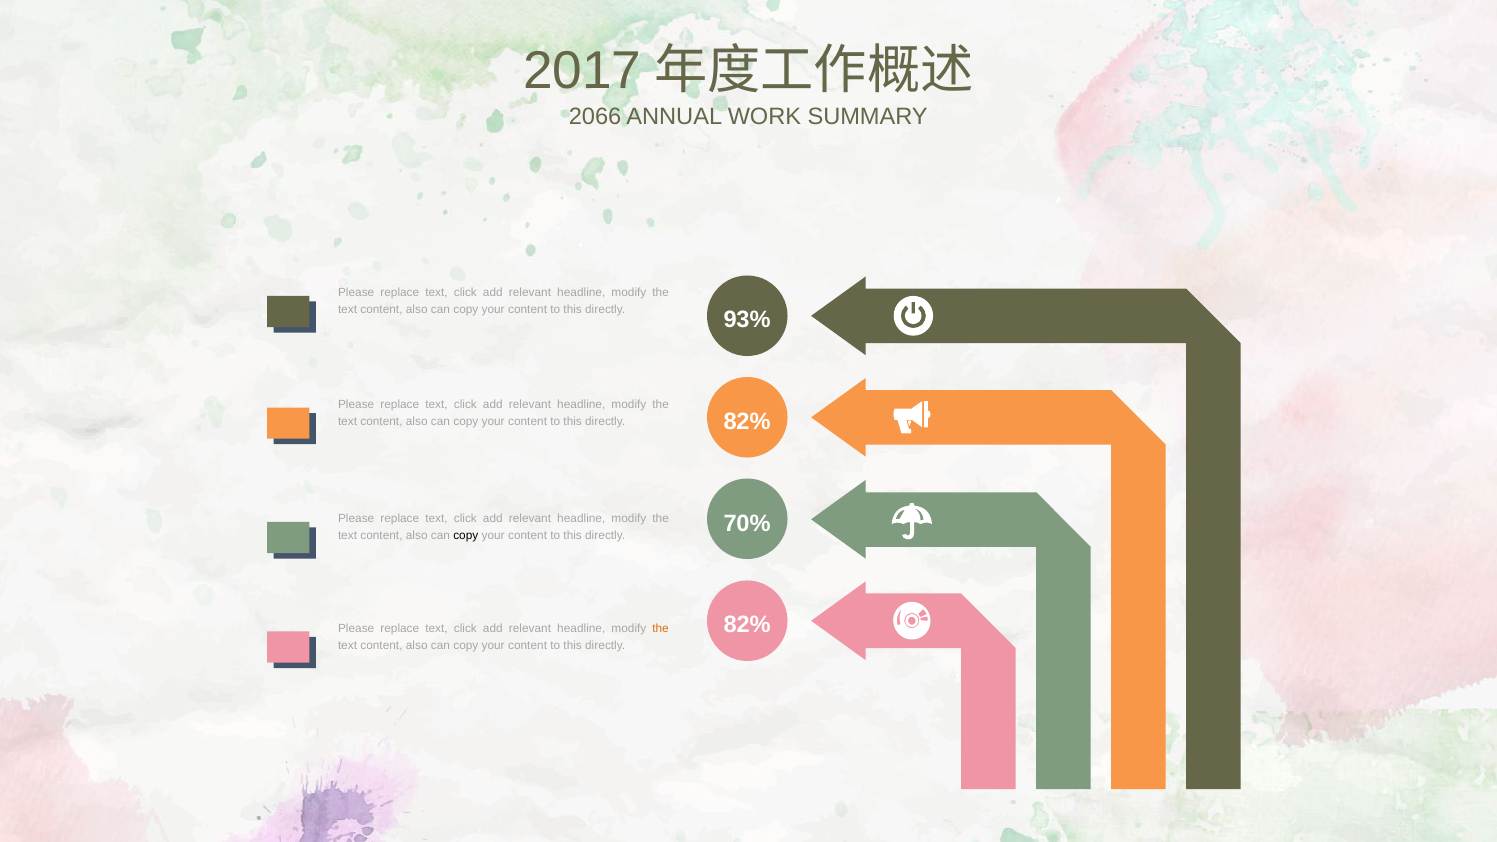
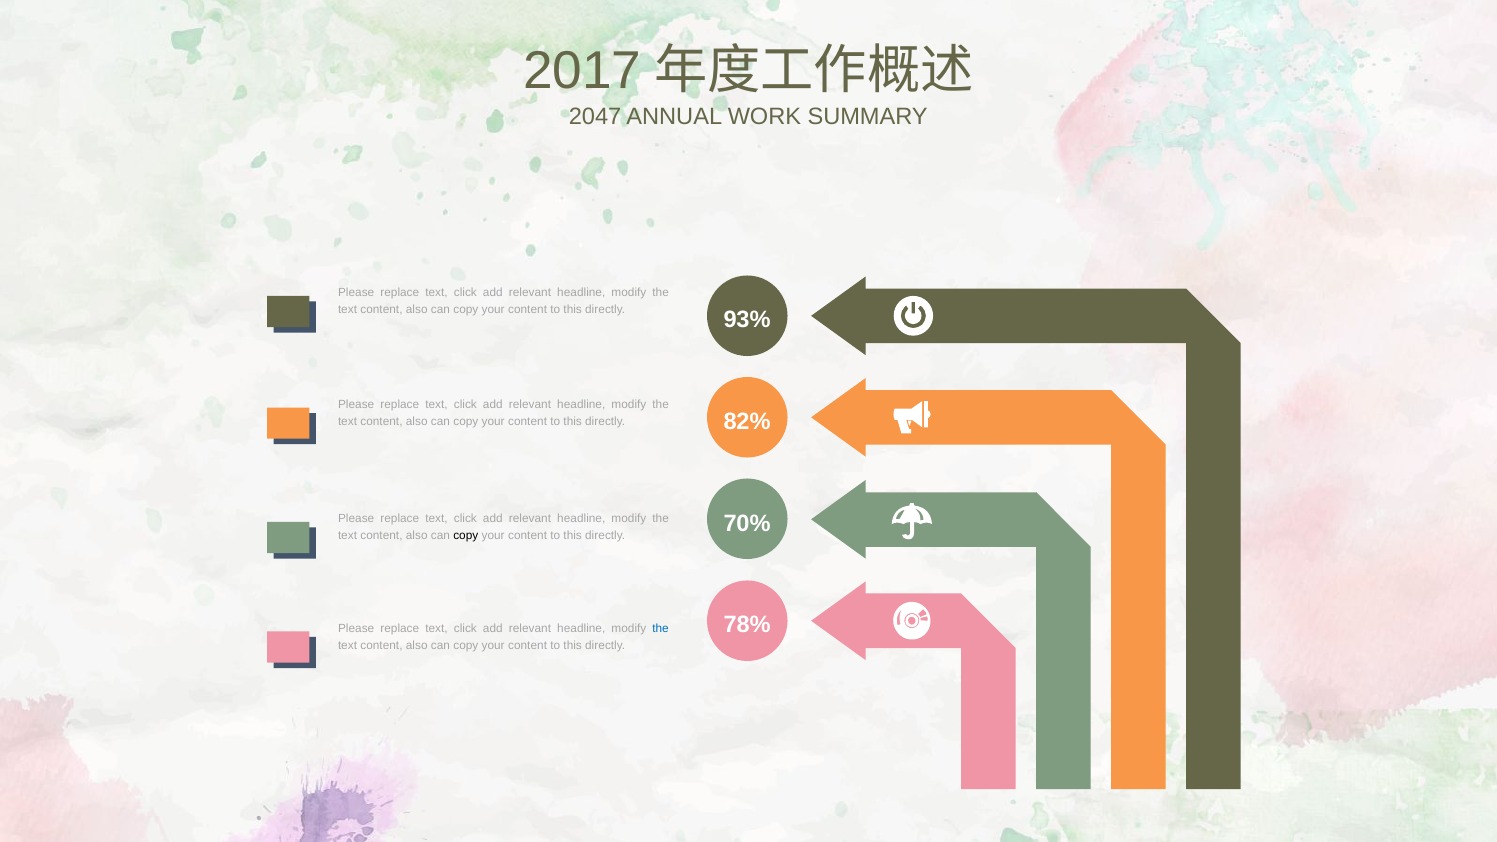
2066: 2066 -> 2047 (595, 116)
82%: 82% -> 78% (747, 625)
the colour: orange -> blue (661, 628)
